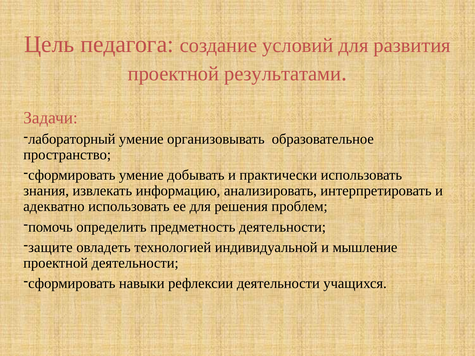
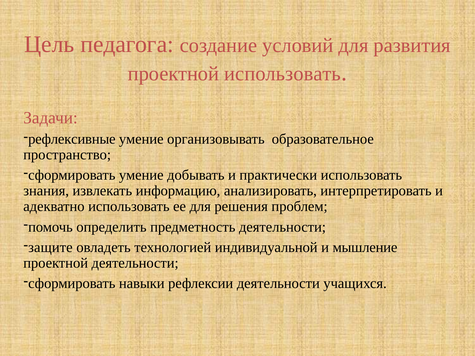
проектной результатами: результатами -> использовать (283, 74)
лабораторный: лабораторный -> рефлексивные (72, 139)
